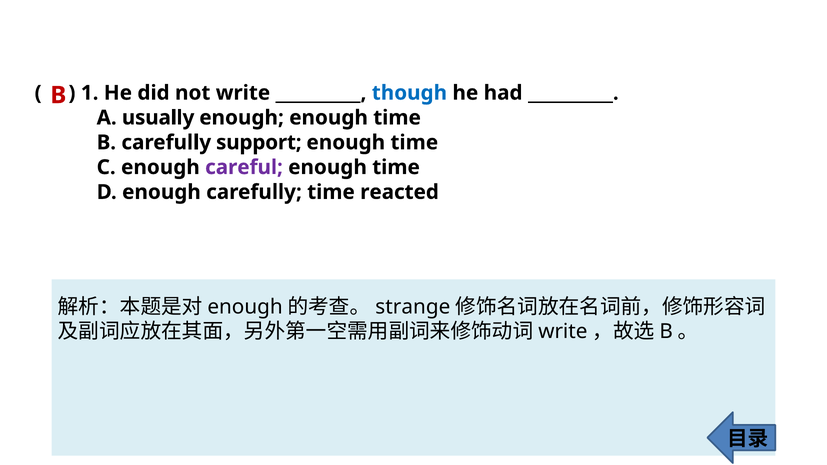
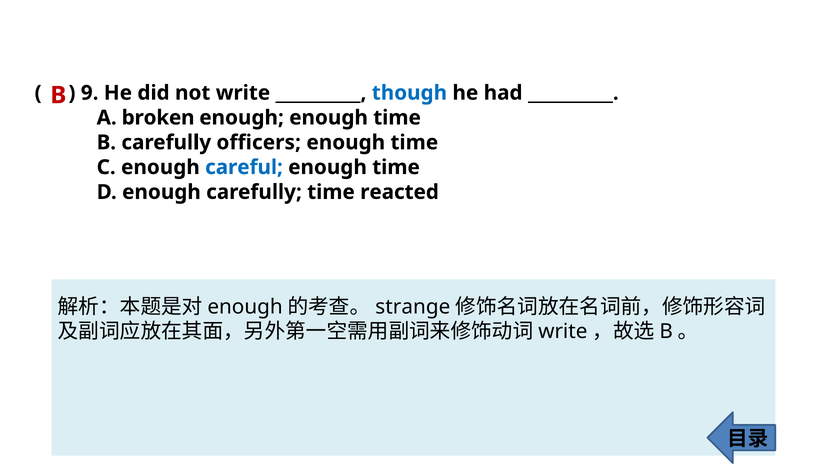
1: 1 -> 9 (90, 93)
usually: usually -> broken (158, 118)
support: support -> officers (259, 143)
careful colour: purple -> blue (244, 167)
